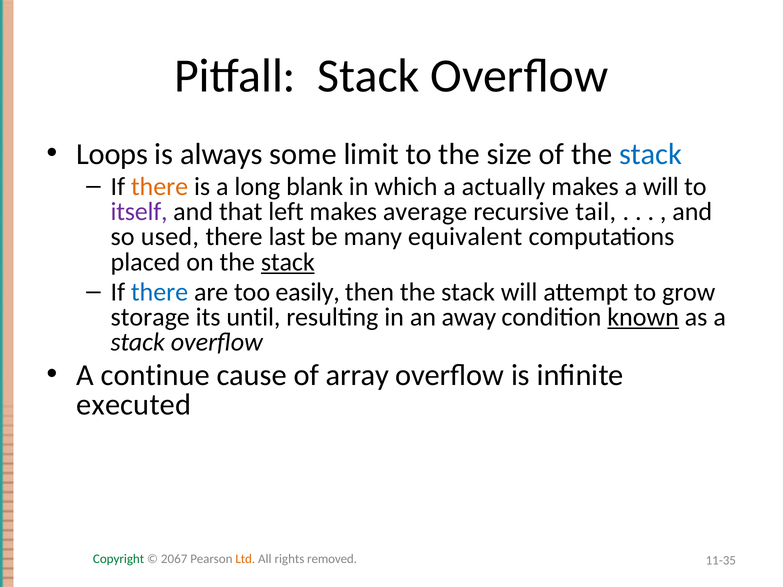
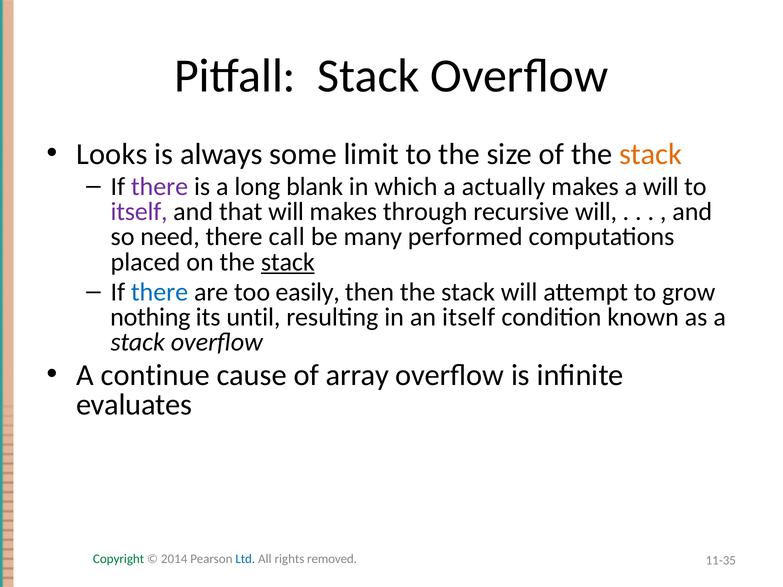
Loops: Loops -> Looks (112, 154)
stack colour: blue -> orange (651, 154)
there colour: orange -> purple (160, 187)
that left: left -> will (286, 212)
average: average -> through (425, 212)
recursive tail: tail -> will (596, 212)
used: used -> need (170, 237)
last: last -> call (287, 237)
equivalent: equivalent -> performed (465, 237)
storage: storage -> nothing (150, 317)
an away: away -> itself (469, 317)
known underline: present -> none (643, 317)
executed: executed -> evaluates (134, 405)
2067: 2067 -> 2014 (174, 559)
Ltd colour: orange -> blue (245, 559)
